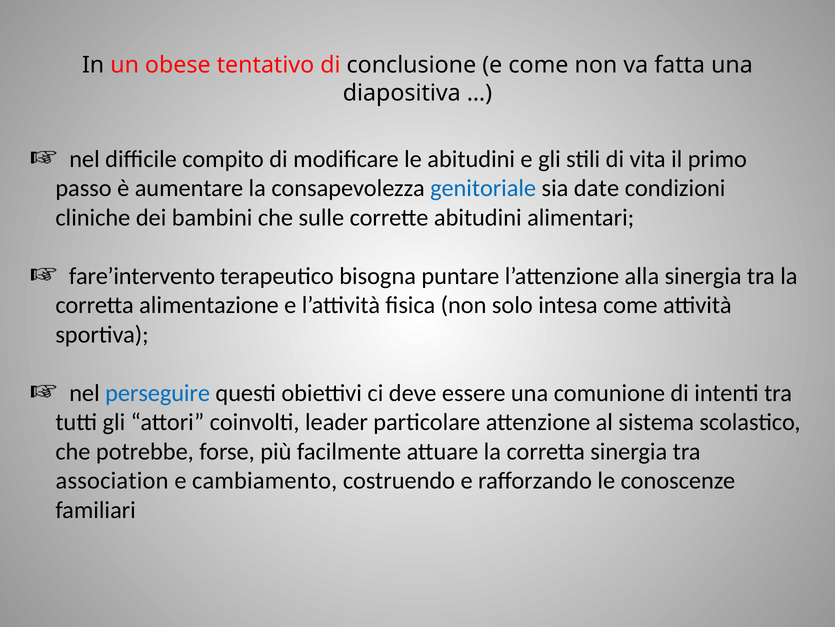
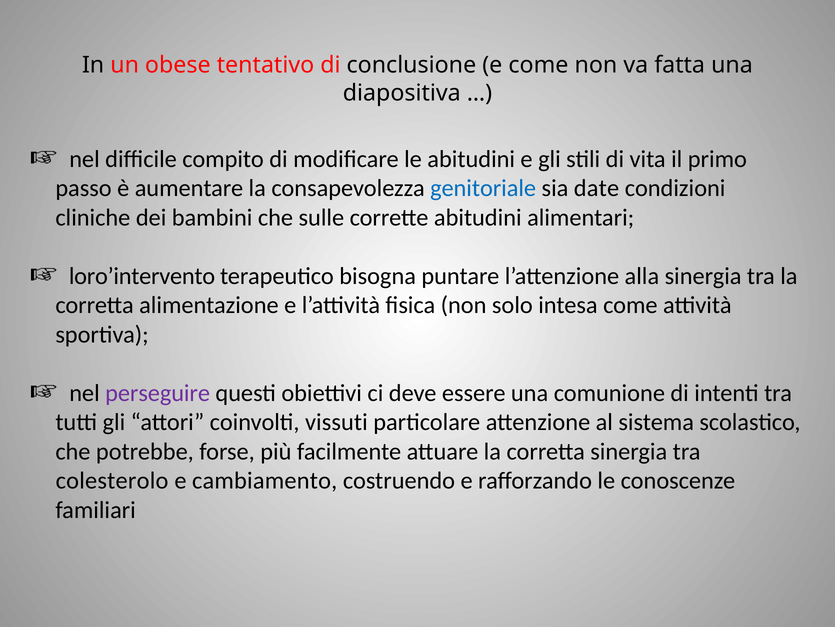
fare’intervento: fare’intervento -> loro’intervento (142, 276)
perseguire colour: blue -> purple (158, 393)
leader: leader -> vissuti (336, 422)
association: association -> colesterolo (112, 480)
